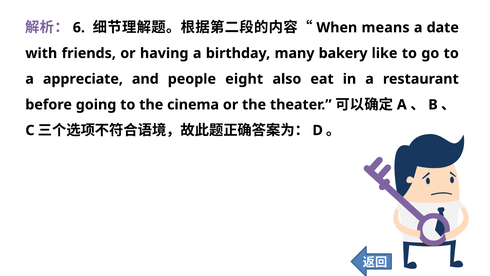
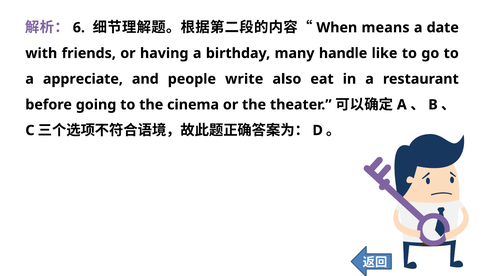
bakery: bakery -> handle (343, 53)
eight: eight -> write (244, 79)
